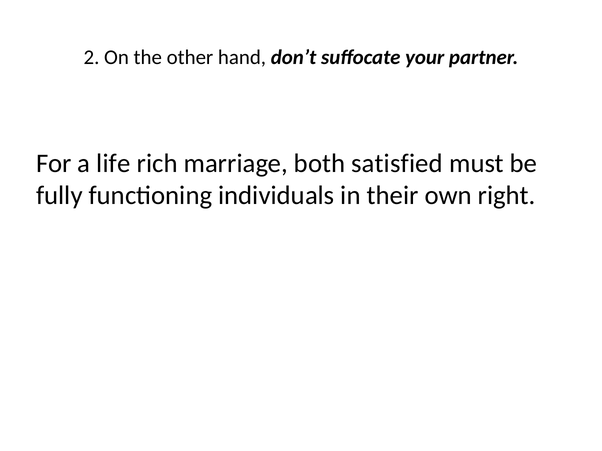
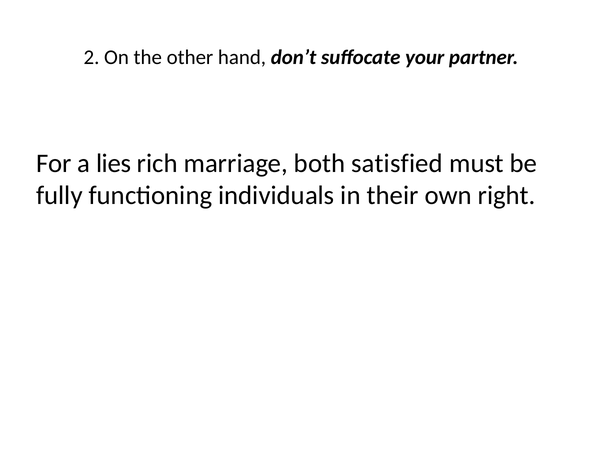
life: life -> lies (114, 164)
